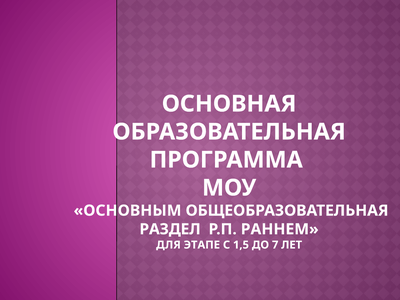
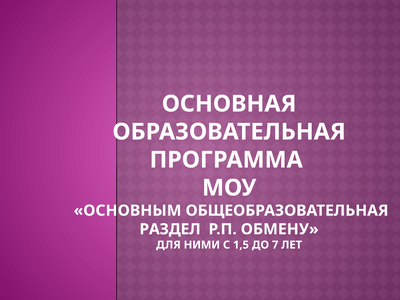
РАННЕМ: РАННЕМ -> ОБМЕНУ (280, 229)
ЭТАПЕ: ЭТАПЕ -> НИМИ (202, 245)
